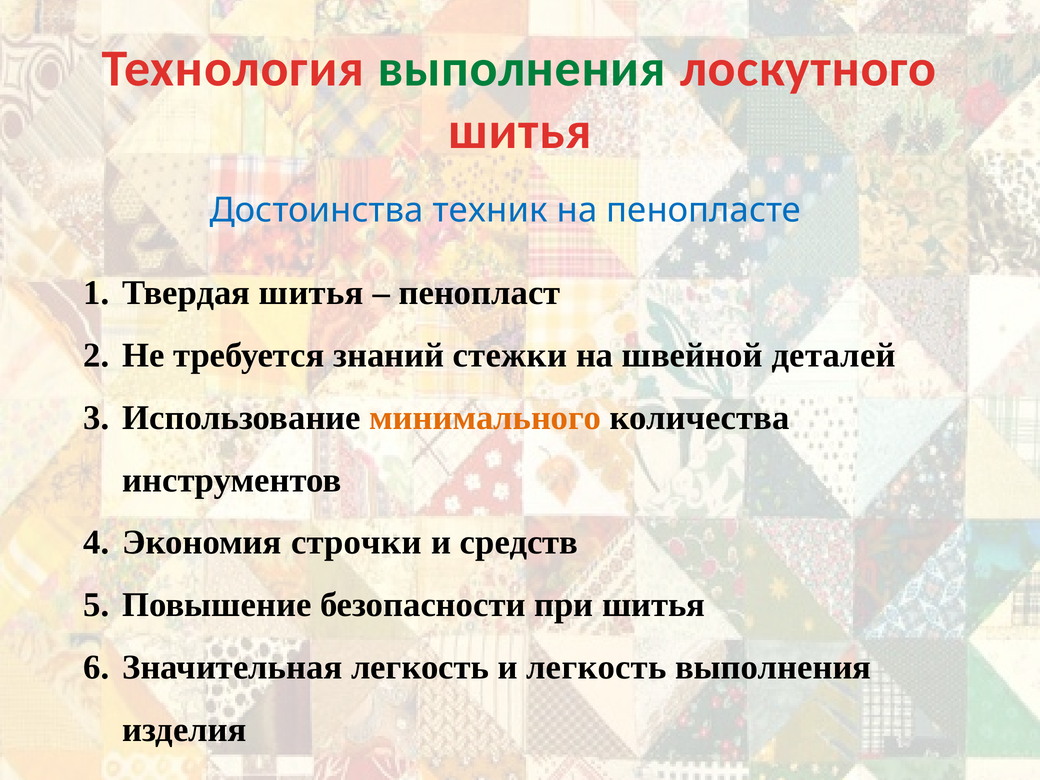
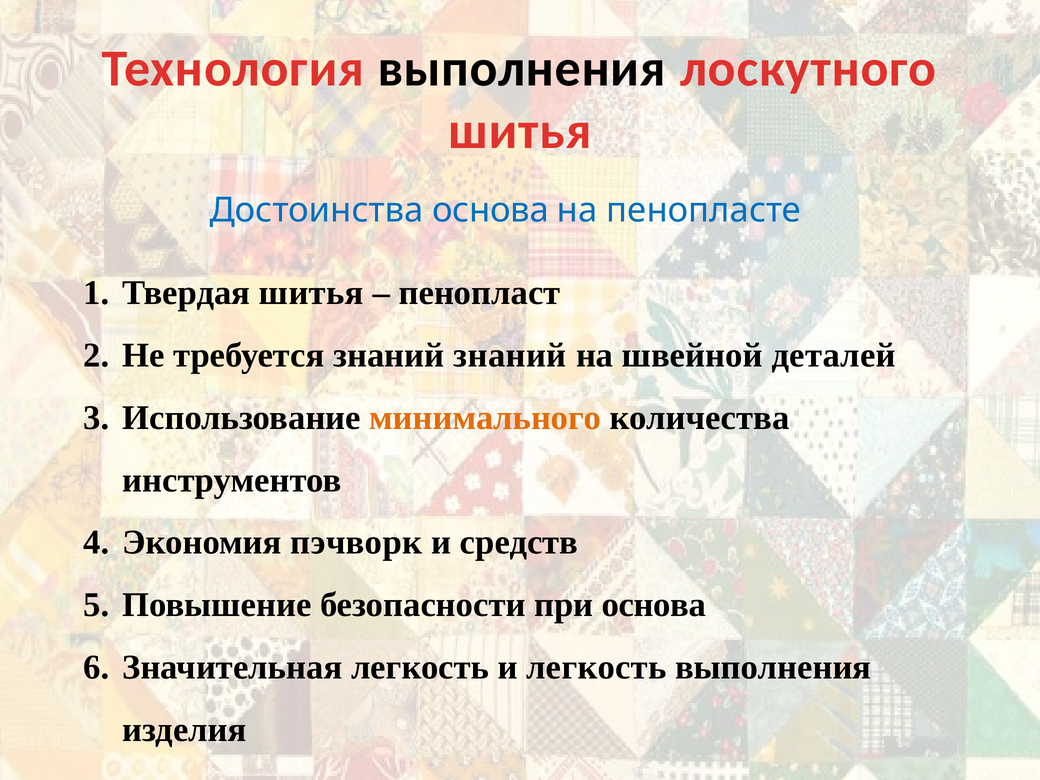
выполнения colour: green -> black (522, 69)
Достоинства техник: техник -> основа (490, 210)
знаний стежки: стежки -> знаний (510, 355)
строчки: строчки -> пэчворк (356, 542)
при шитья: шитья -> основа (654, 605)
